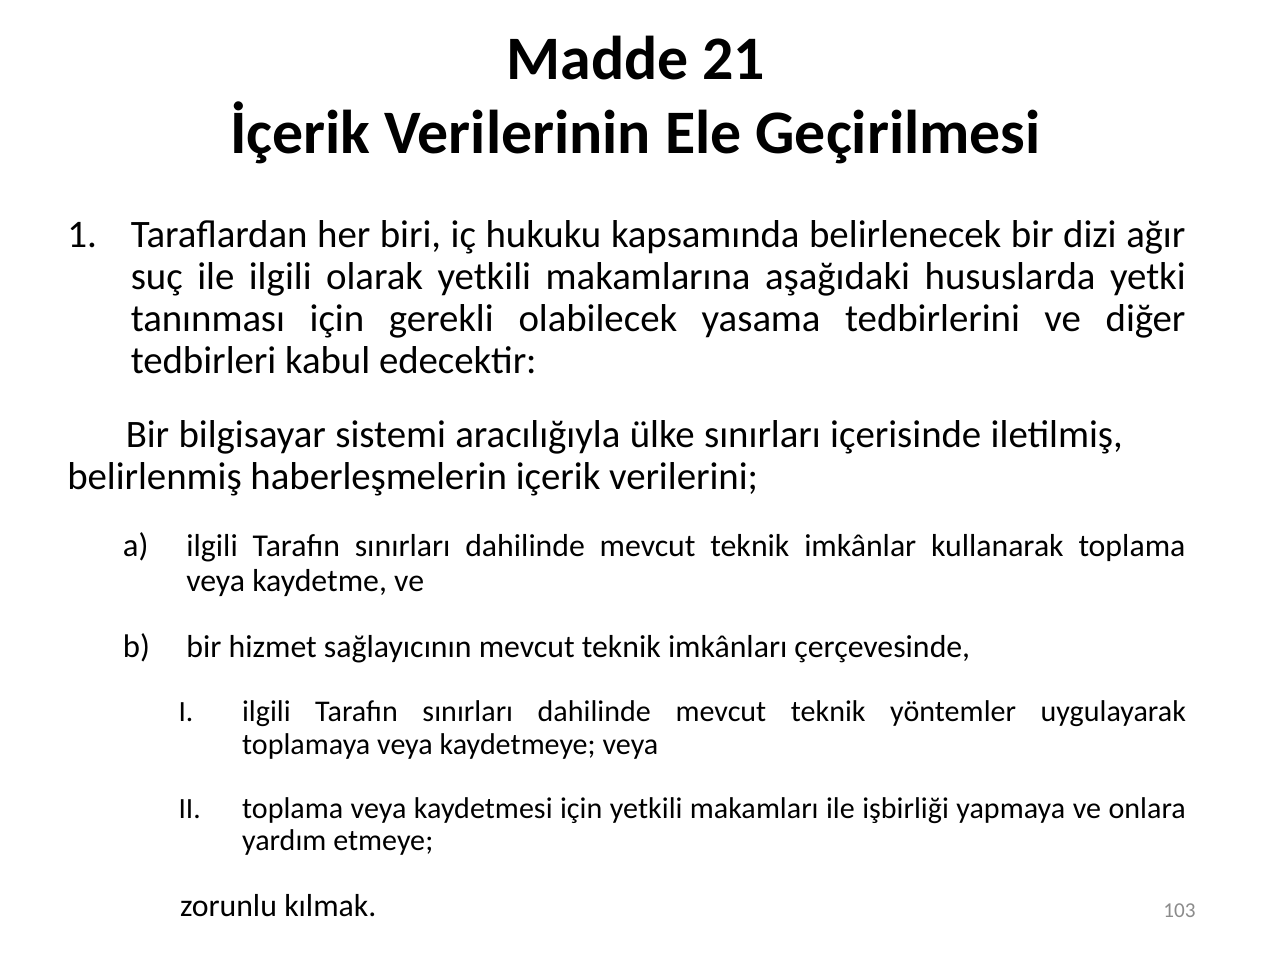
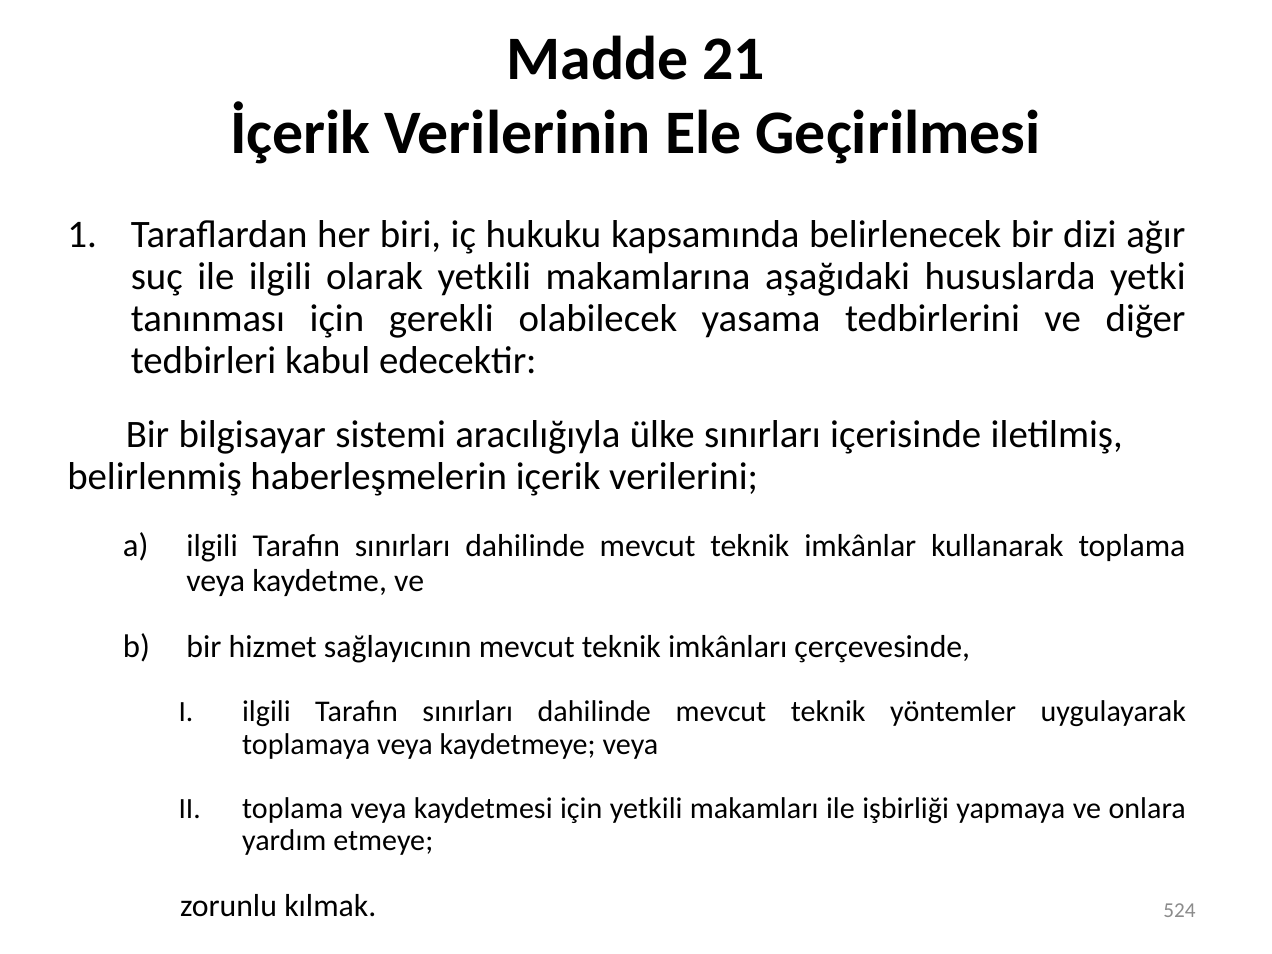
103: 103 -> 524 (1180, 911)
